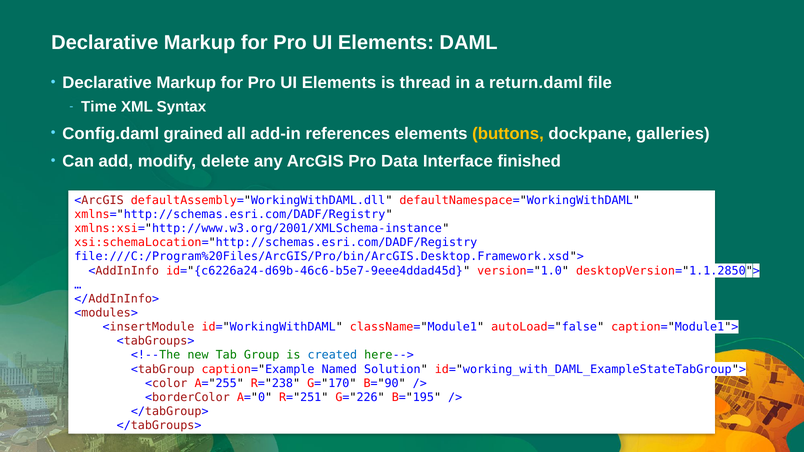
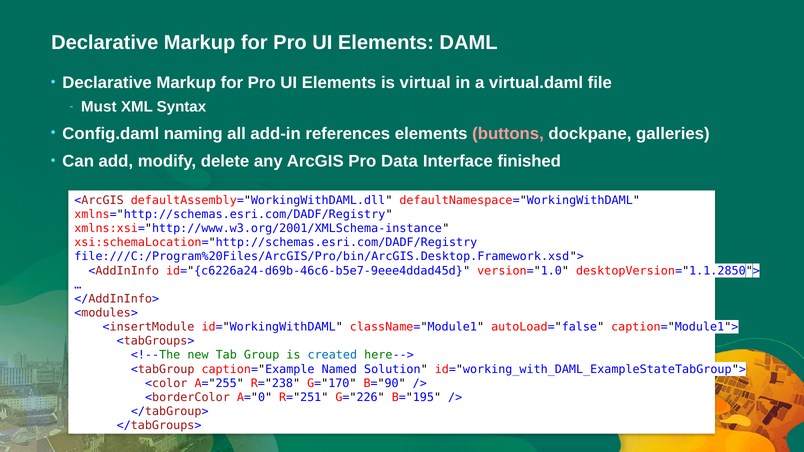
thread: thread -> virtual (425, 83)
return.daml: return.daml -> virtual.daml (536, 83)
Time: Time -> Must (99, 107)
grained: grained -> naming (193, 134)
buttons colour: yellow -> pink (508, 134)
